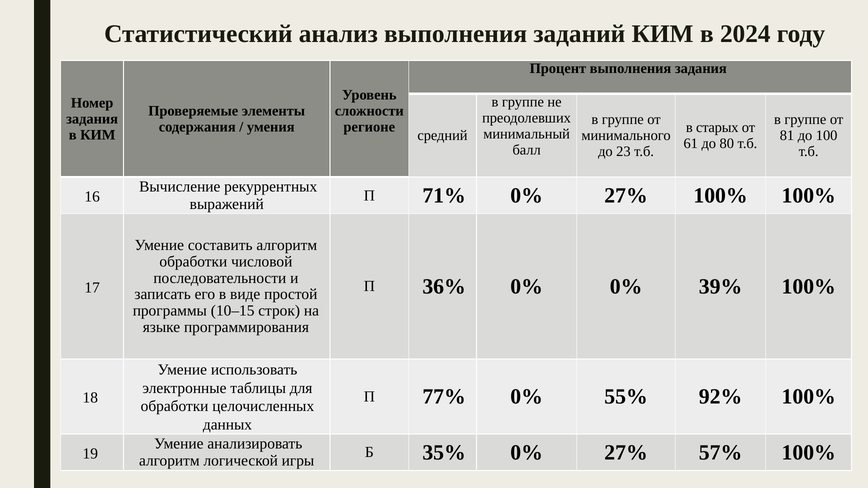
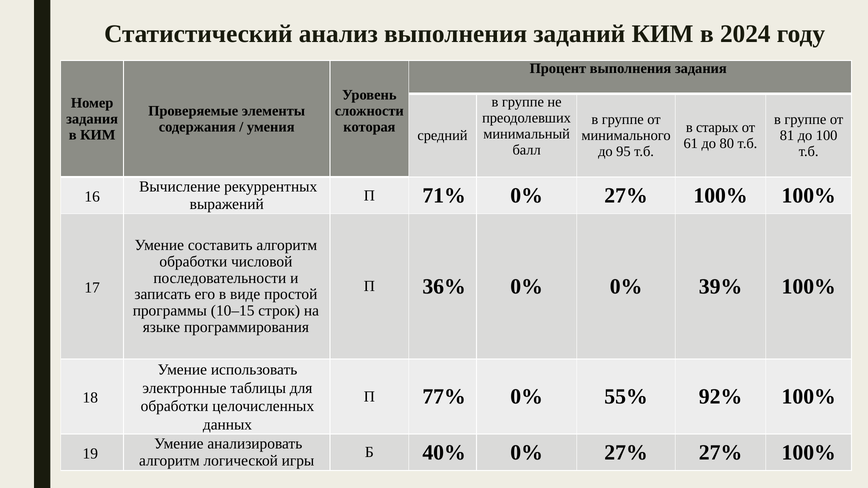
регионе: регионе -> которая (369, 127)
23: 23 -> 95 (623, 152)
35%: 35% -> 40% (444, 453)
27% 57%: 57% -> 27% (721, 453)
